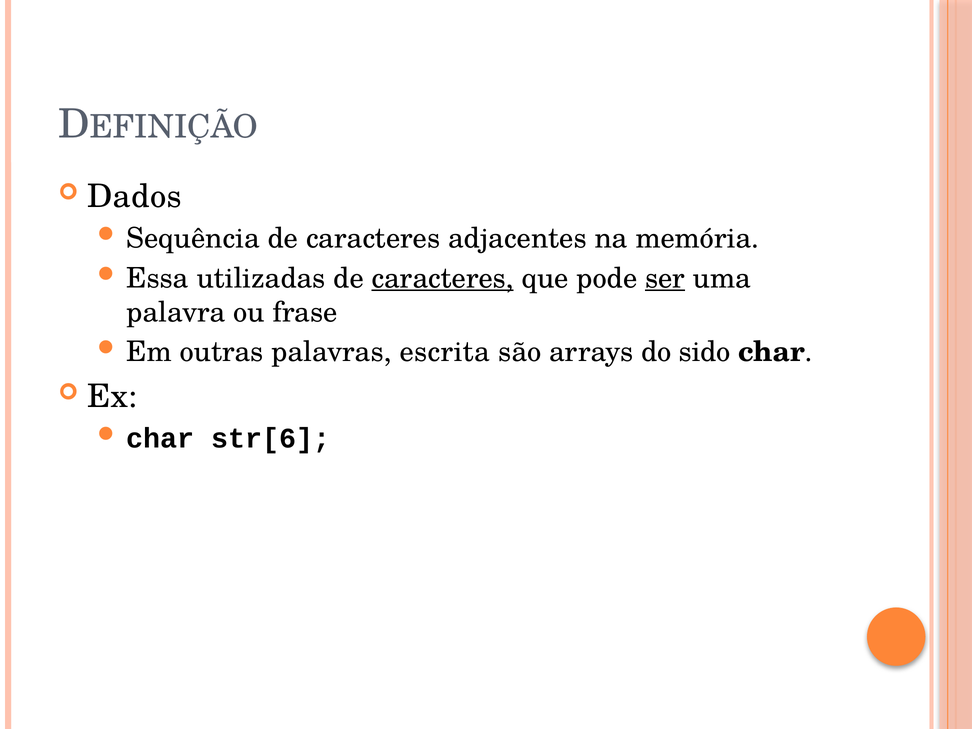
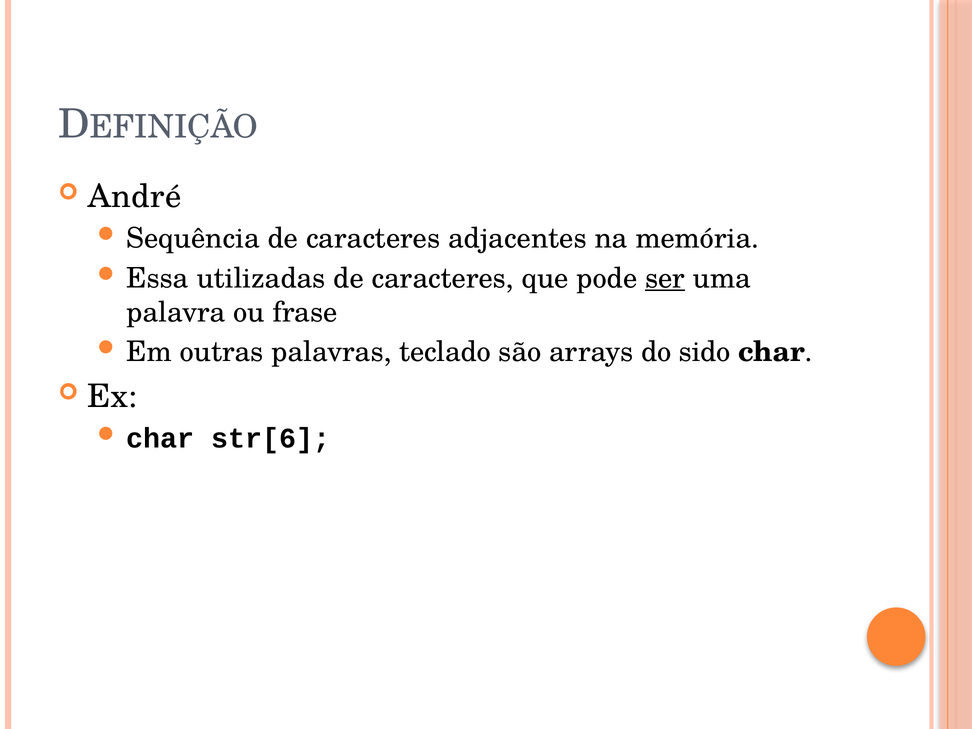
Dados: Dados -> André (134, 197)
caracteres underline: present -> none (443, 278)
escrita: escrita -> teclado (445, 352)
